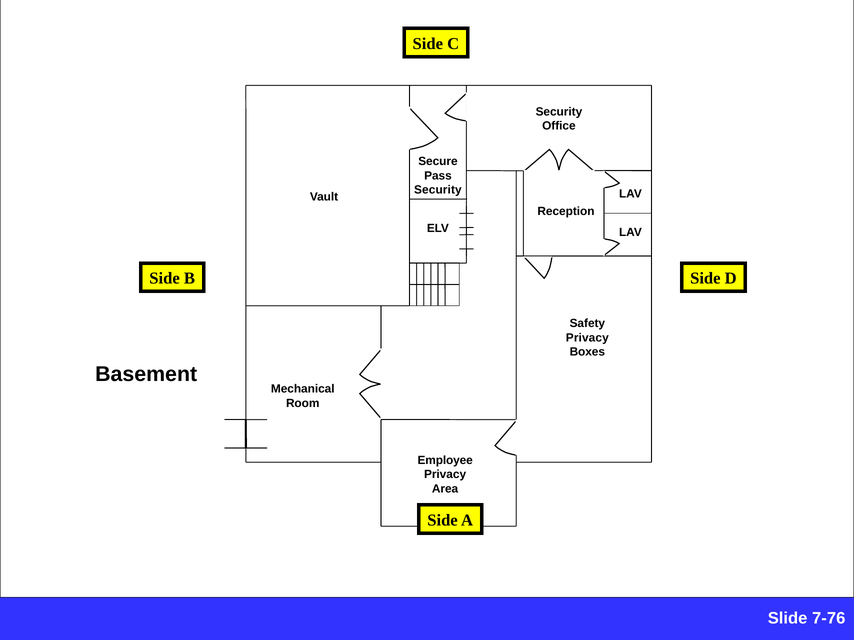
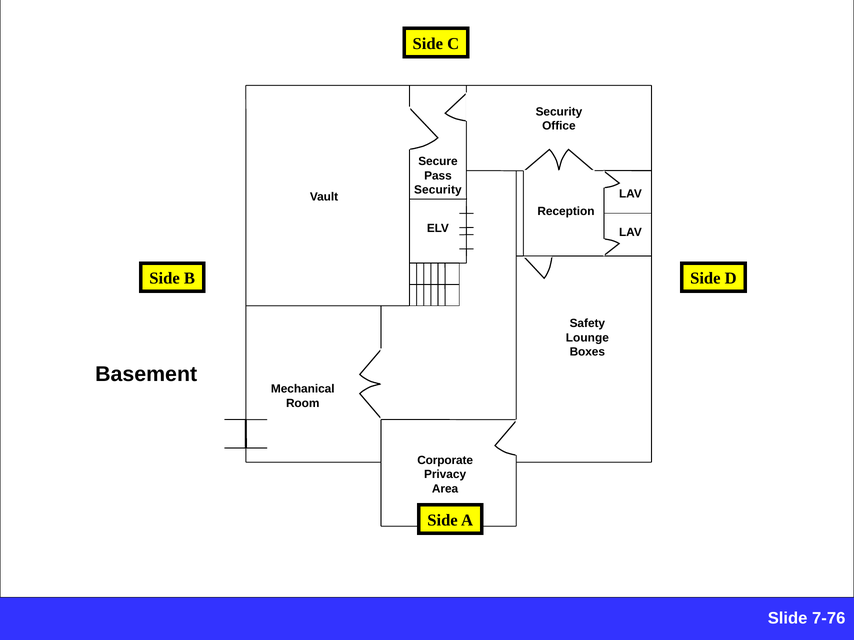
Privacy: Privacy -> Lounge (587, 338)
Employee: Employee -> Corporate (445, 460)
